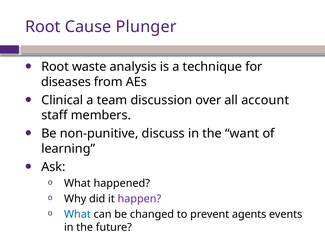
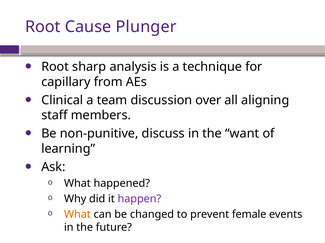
waste: waste -> sharp (89, 67)
diseases: diseases -> capillary (66, 82)
account: account -> aligning (265, 100)
What colour: blue -> orange (77, 215)
agents: agents -> female (249, 215)
